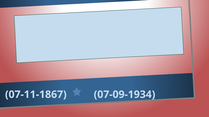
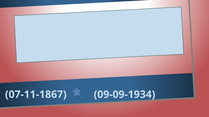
07-09-1934: 07-09-1934 -> 09-09-1934 (125, 95)
